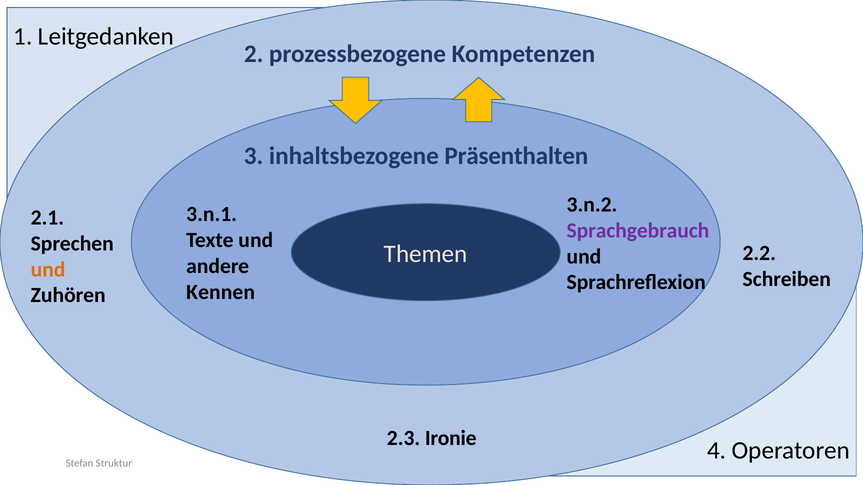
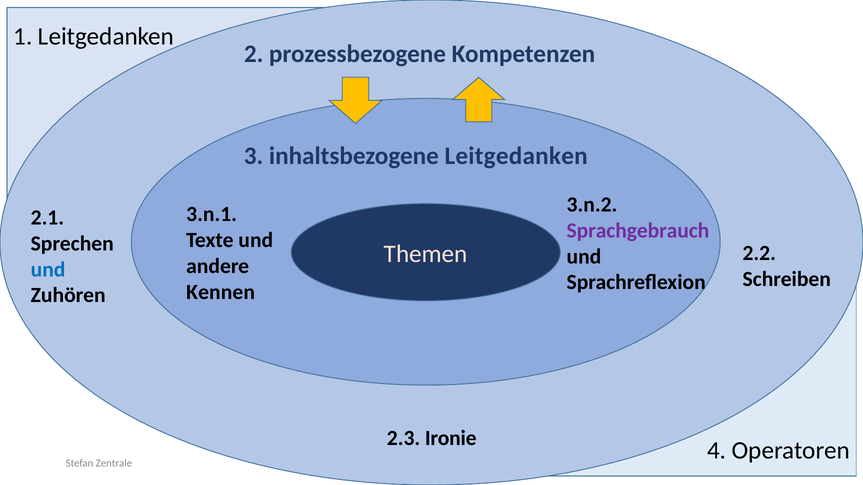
inhaltsbezogene Präsenthalten: Präsenthalten -> Leitgedanken (516, 156)
und colour: orange -> blue (48, 270)
Struktur: Struktur -> Zentrale (114, 464)
